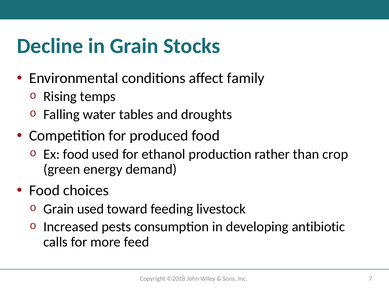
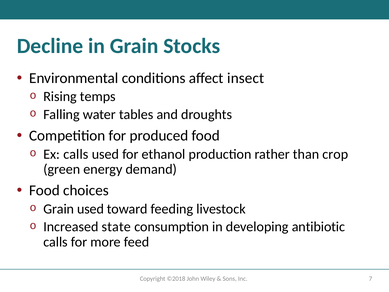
family: family -> insect (246, 78)
Ex food: food -> calls (76, 154)
pests: pests -> state (116, 227)
